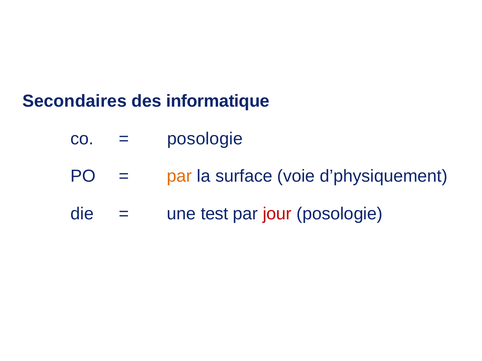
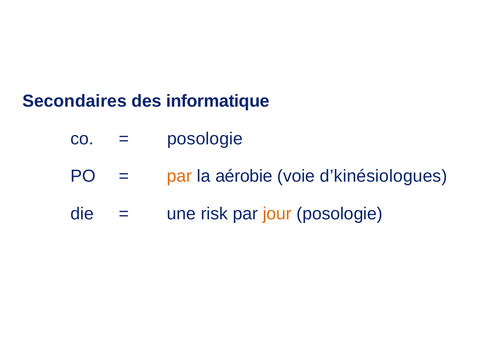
surface: surface -> aérobie (244, 176)
d’physiquement: d’physiquement -> d’kinésiologues (384, 176)
test: test -> risk (214, 214)
jour colour: red -> orange (277, 214)
